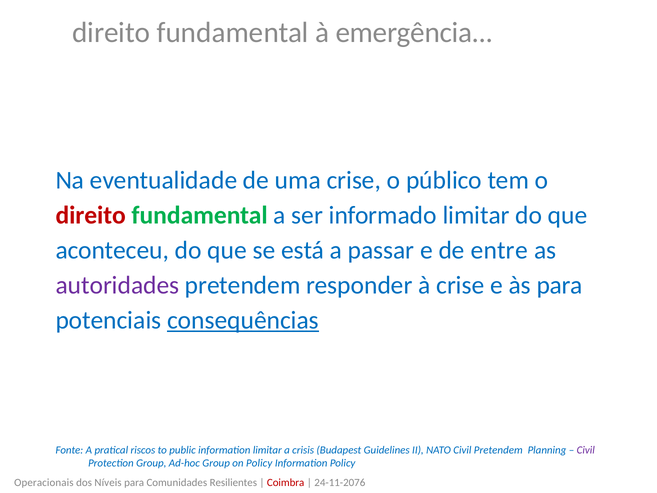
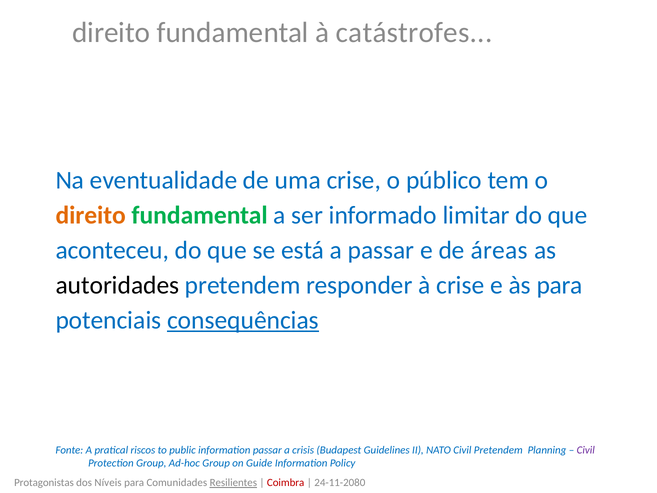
emergência: emergência -> catástrofes (414, 32)
direito colour: red -> orange (91, 215)
entre: entre -> áreas (499, 250)
autoridades colour: purple -> black (117, 285)
information limitar: limitar -> passar (267, 450)
on Policy: Policy -> Guide (259, 463)
Operacionais: Operacionais -> Protagonistas (44, 483)
Resilientes underline: none -> present (233, 483)
24-11-2076: 24-11-2076 -> 24-11-2080 (340, 483)
